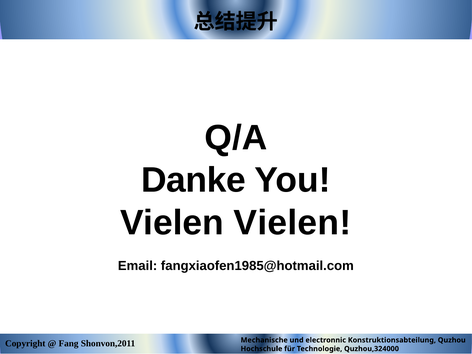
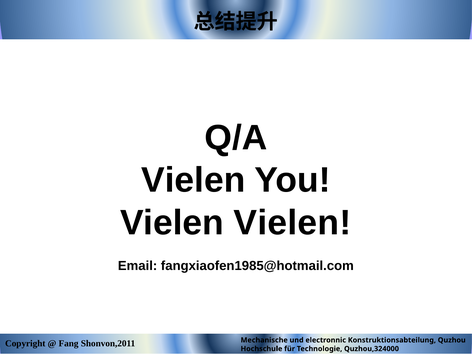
Danke: Danke -> Vielen (193, 180)
